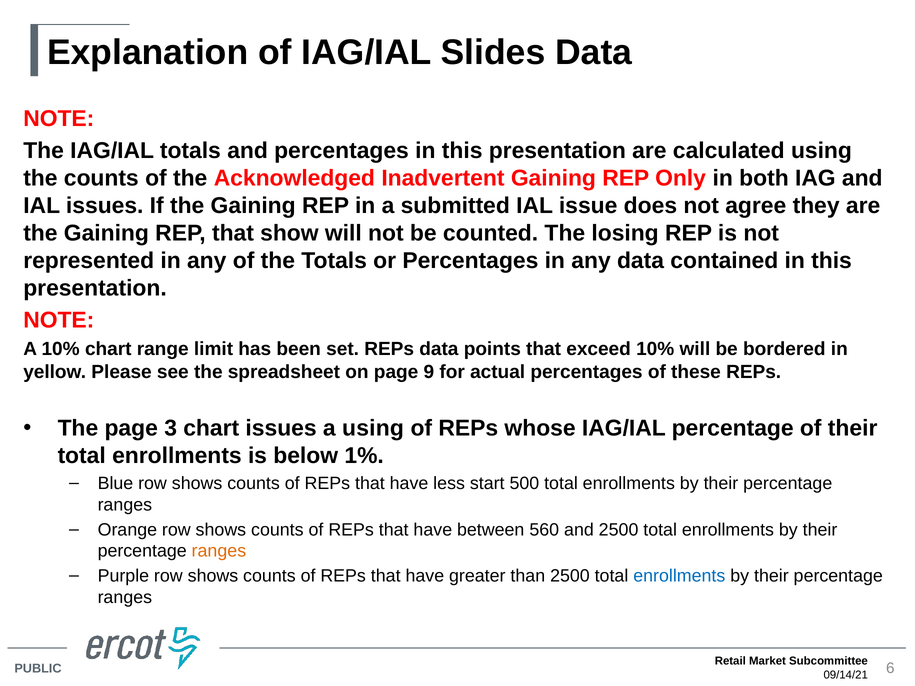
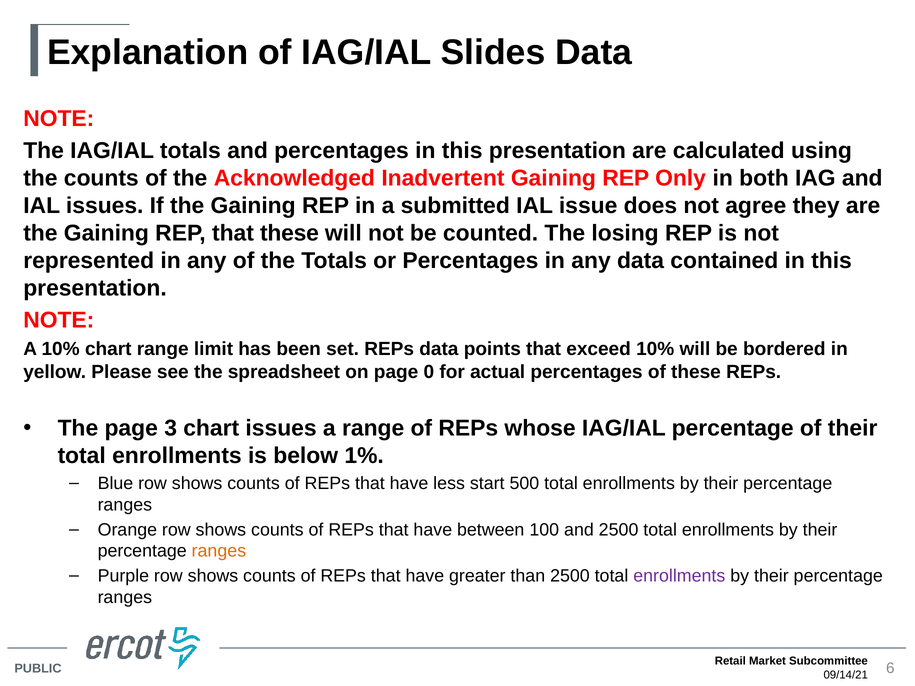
that show: show -> these (290, 233)
9: 9 -> 0 (429, 372)
a using: using -> range (373, 429)
560: 560 -> 100 (544, 530)
enrollments colour: blue -> purple (679, 576)
